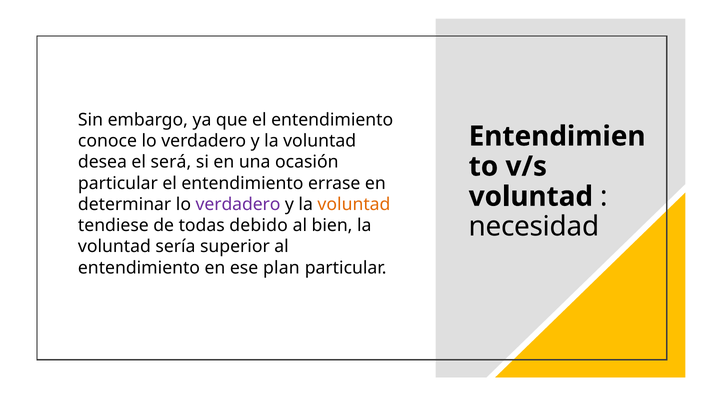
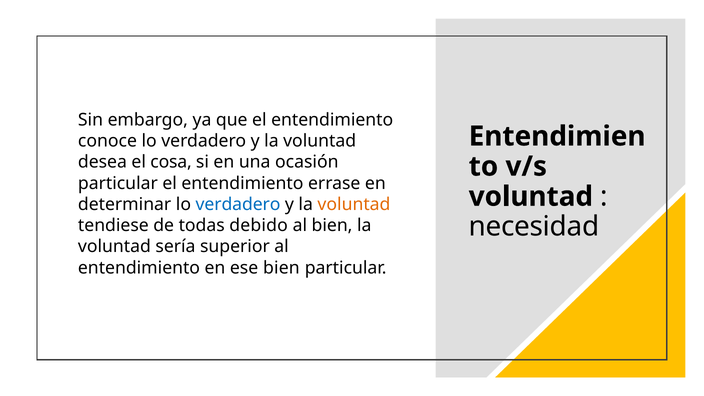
será: será -> cosa (171, 162)
verdadero colour: purple -> blue (238, 204)
ese plan: plan -> bien (281, 268)
